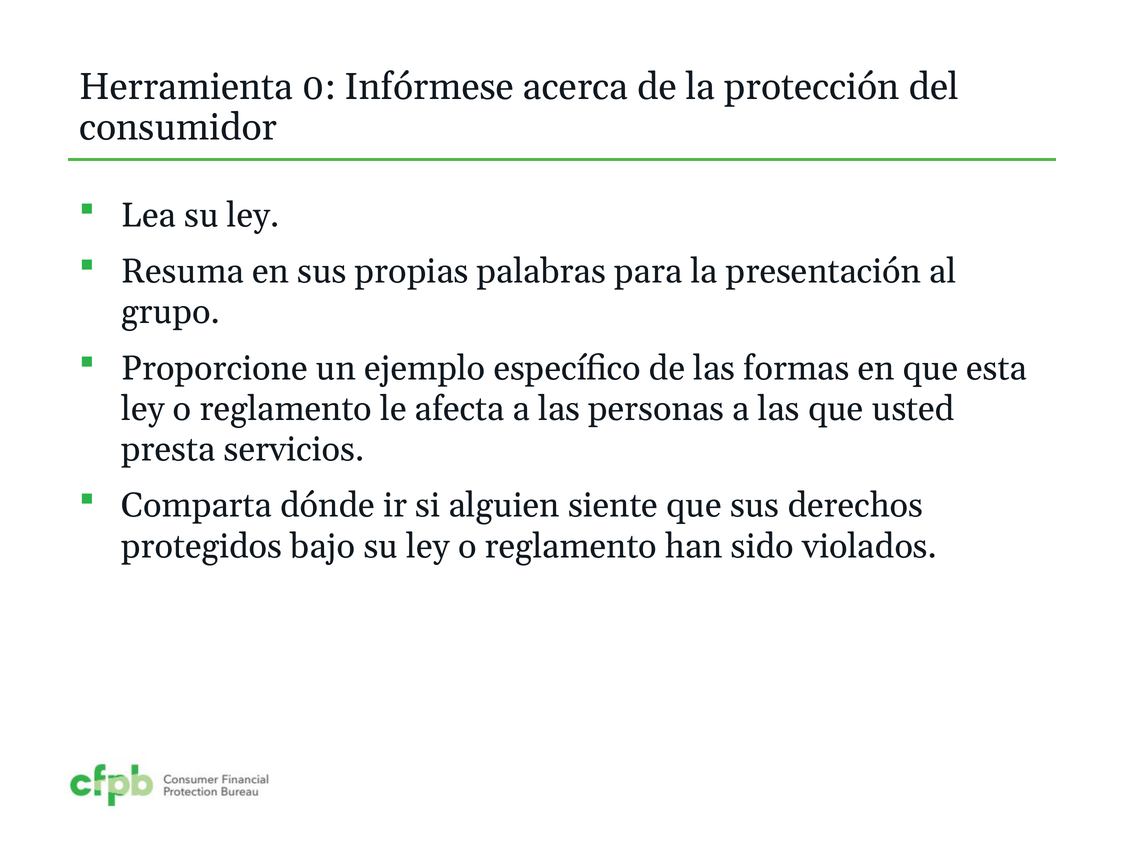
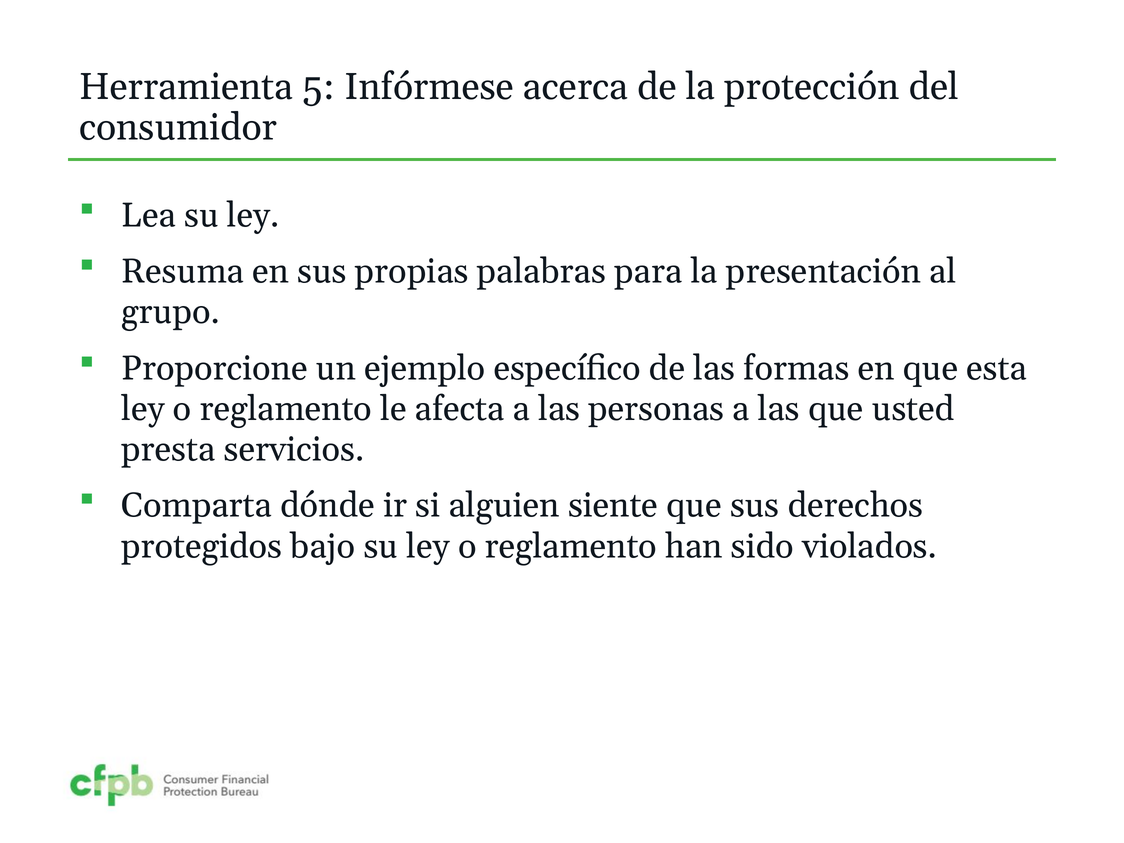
0: 0 -> 5 (319, 87)
